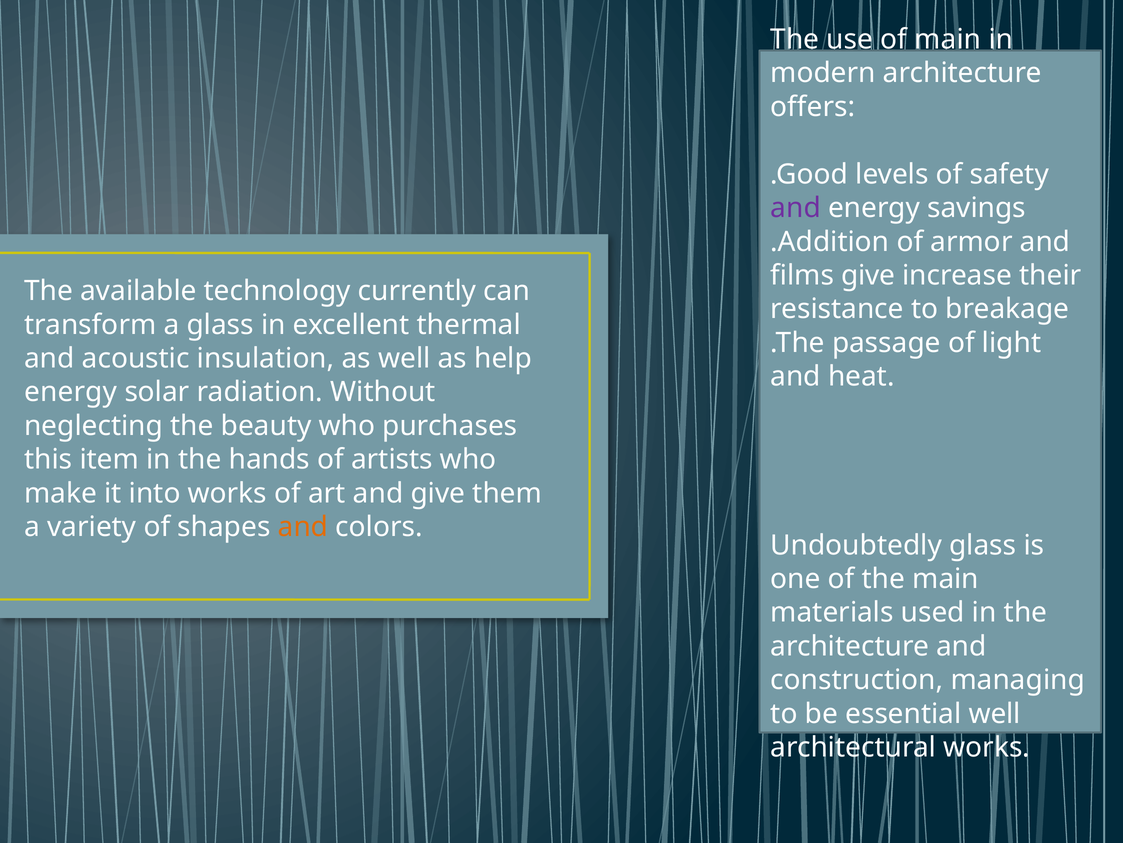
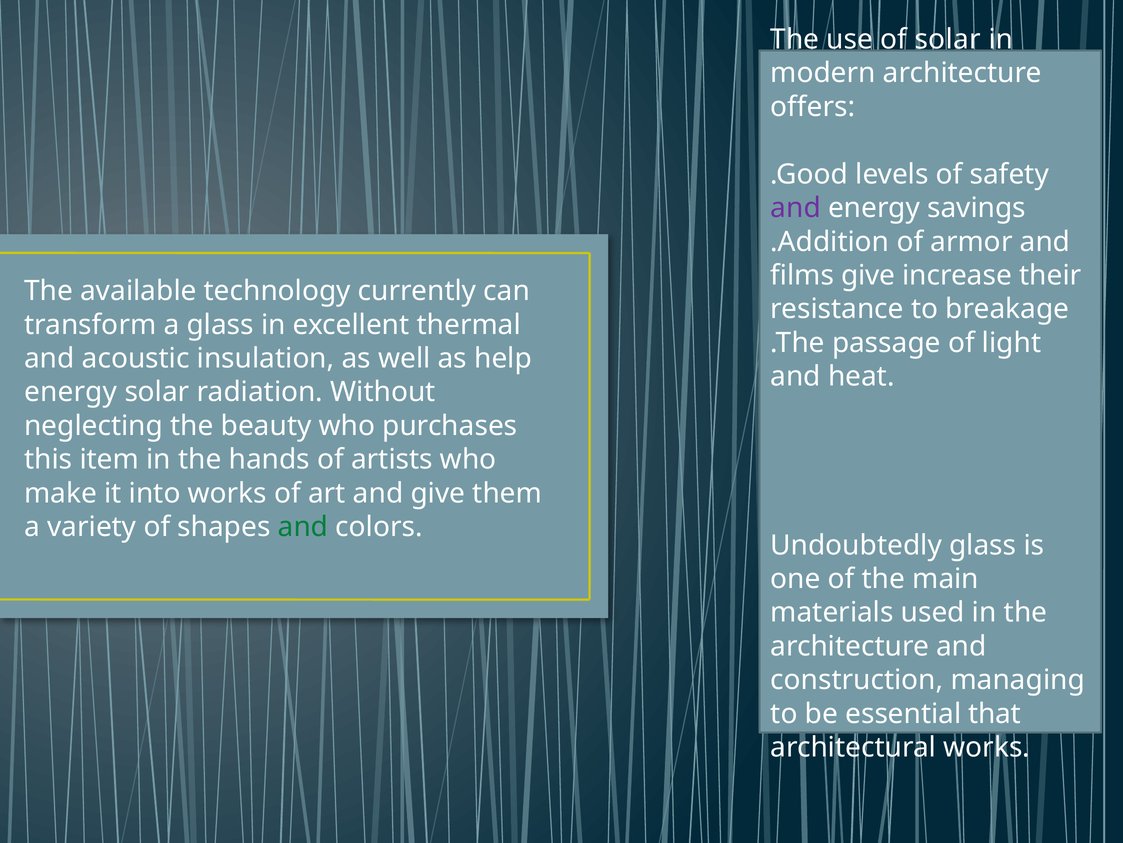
of main: main -> solar (948, 39)
and colour: orange -> green (303, 527)
essential well: well -> that (995, 713)
